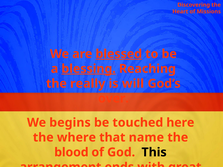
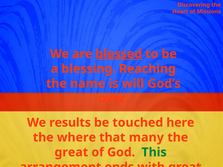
blessing underline: present -> none (89, 69)
really: really -> name (88, 84)
We begins: begins -> results (70, 123)
name: name -> many (146, 138)
blood: blood -> great (71, 152)
This colour: black -> green (154, 152)
